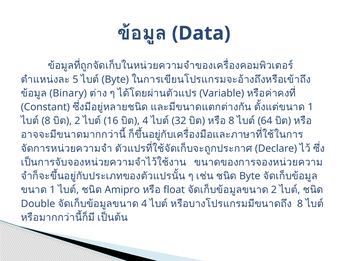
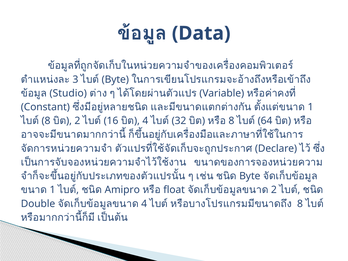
5: 5 -> 3 (75, 79)
Binary: Binary -> Studio (68, 93)
